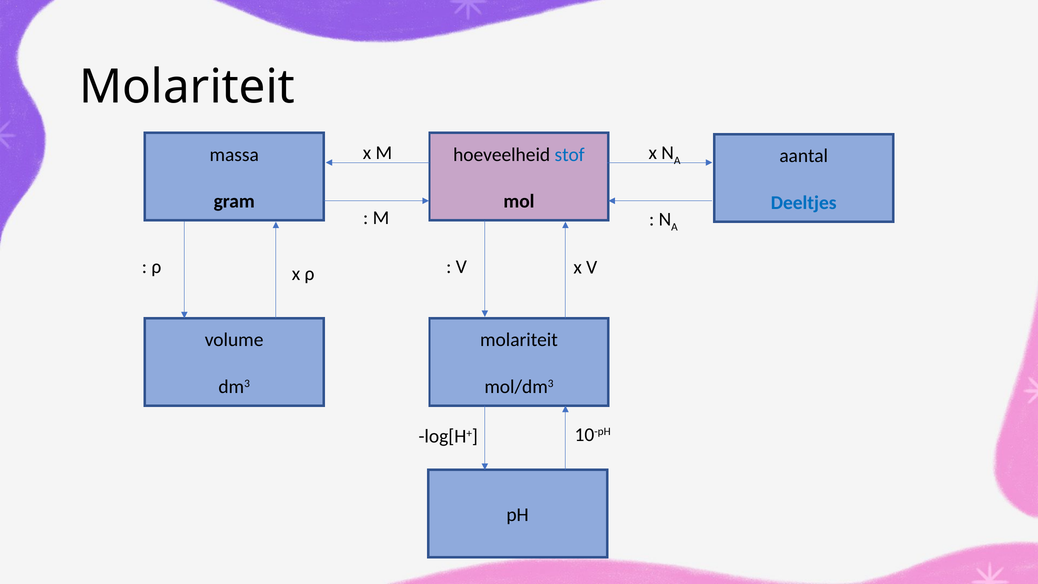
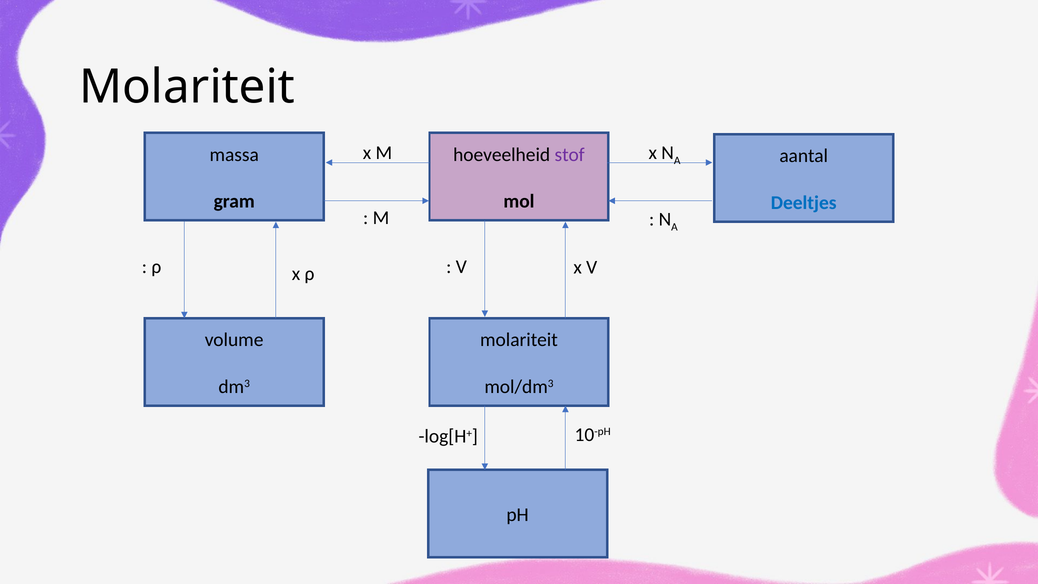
stof colour: blue -> purple (570, 155)
